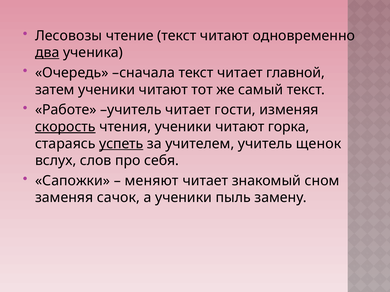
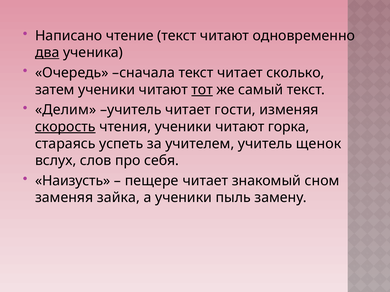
Лесовозы: Лесовозы -> Написано (69, 36)
главной: главной -> сколько (295, 73)
тот underline: none -> present (202, 90)
Работе: Работе -> Делим (66, 110)
успеть underline: present -> none (121, 144)
Сапожки: Сапожки -> Наизусть (73, 181)
меняют: меняют -> пещере (152, 181)
сачок: сачок -> зайка (118, 198)
